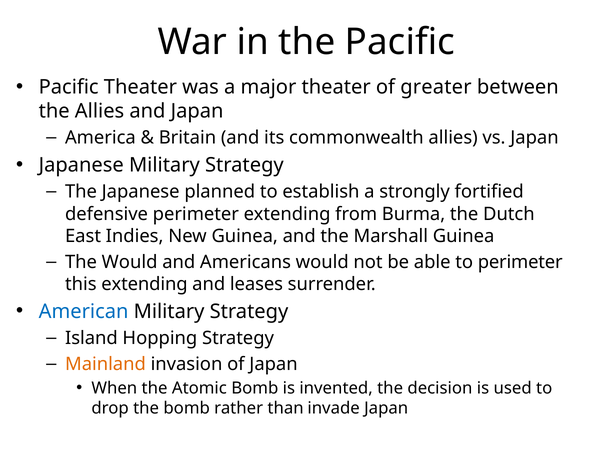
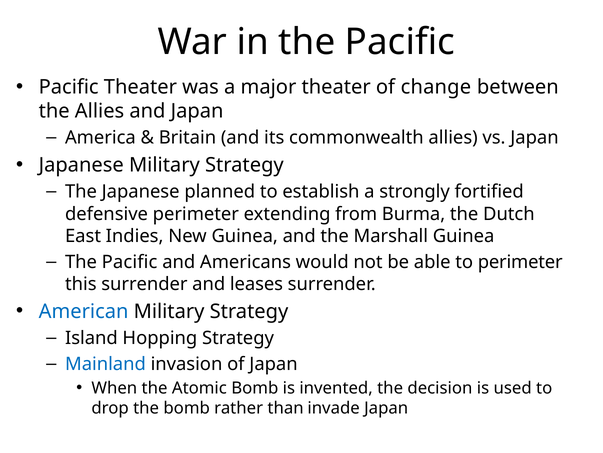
greater: greater -> change (436, 87)
Would: Would -> Pacific (130, 262)
this extending: extending -> surrender (144, 284)
Mainland colour: orange -> blue (105, 363)
